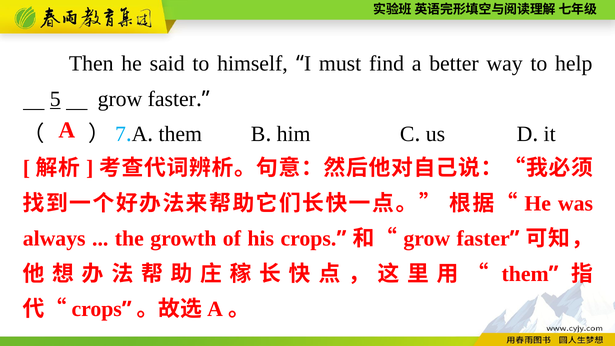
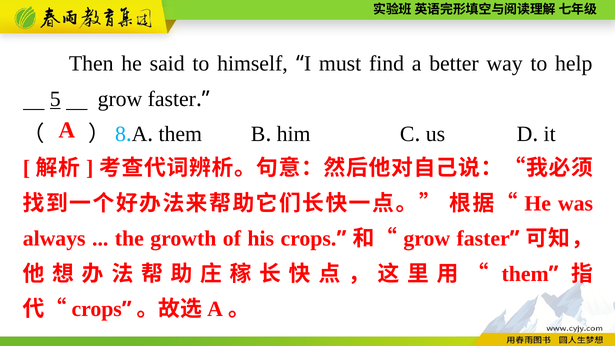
7: 7 -> 8 (121, 134)
